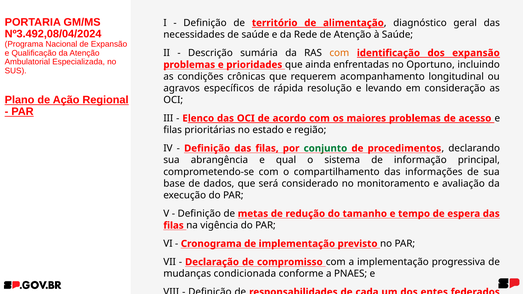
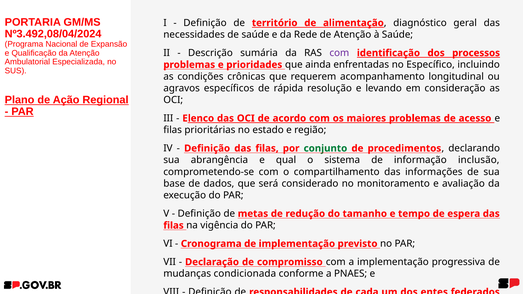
com colour: orange -> purple (339, 53)
dos expansão: expansão -> processos (476, 53)
Oportuno: Oportuno -> Específico (431, 65)
principal: principal -> inclusão (479, 160)
